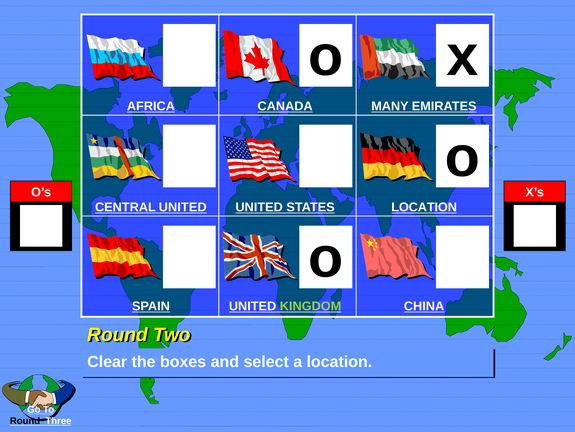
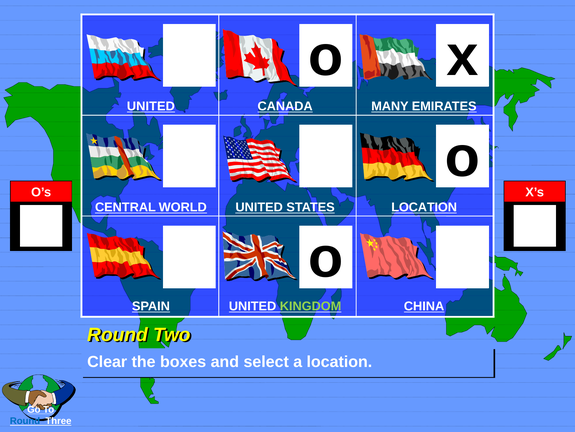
AFRICA: AFRICA -> UNITED (151, 106)
CENTRAL UNITED: UNITED -> WORLD (183, 207)
Round colour: black -> blue (25, 420)
